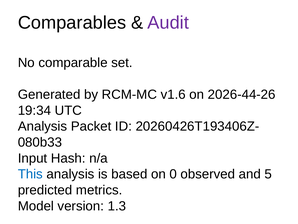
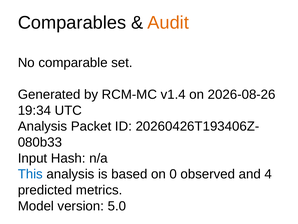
Audit colour: purple -> orange (168, 23)
v1.6: v1.6 -> v1.4 (173, 94)
2026-44-26: 2026-44-26 -> 2026-08-26 (242, 94)
5: 5 -> 4 (268, 174)
1.3: 1.3 -> 5.0 (117, 206)
